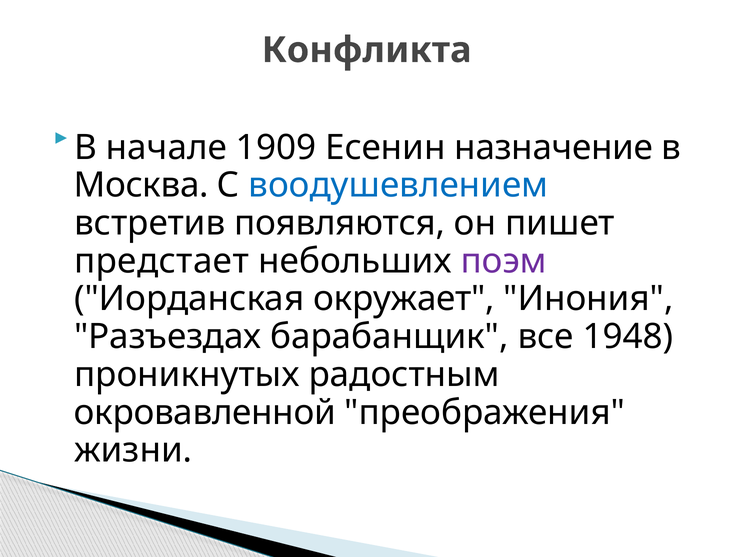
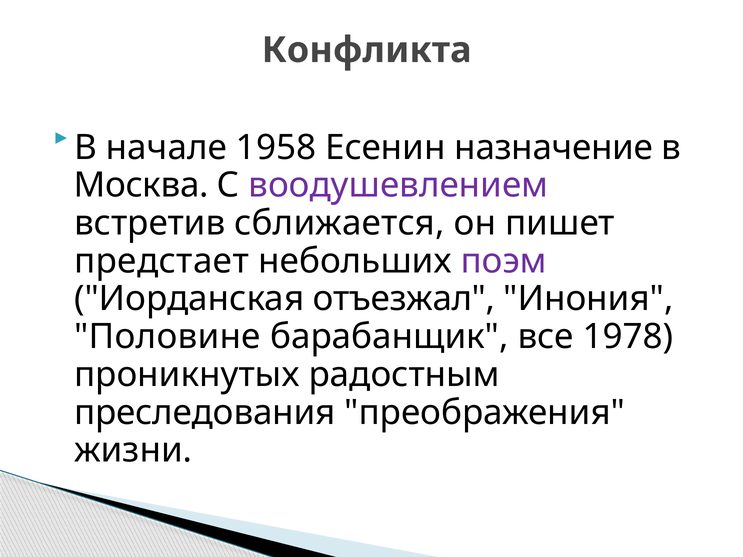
1909: 1909 -> 1958 (276, 148)
воодушевлением colour: blue -> purple (398, 185)
появляются: появляются -> сближается (340, 223)
окружает: окружает -> отъезжал (404, 299)
Разъездах: Разъездах -> Половине (167, 337)
1948: 1948 -> 1978 (628, 337)
окровавленной: окровавленной -> преследования (205, 413)
